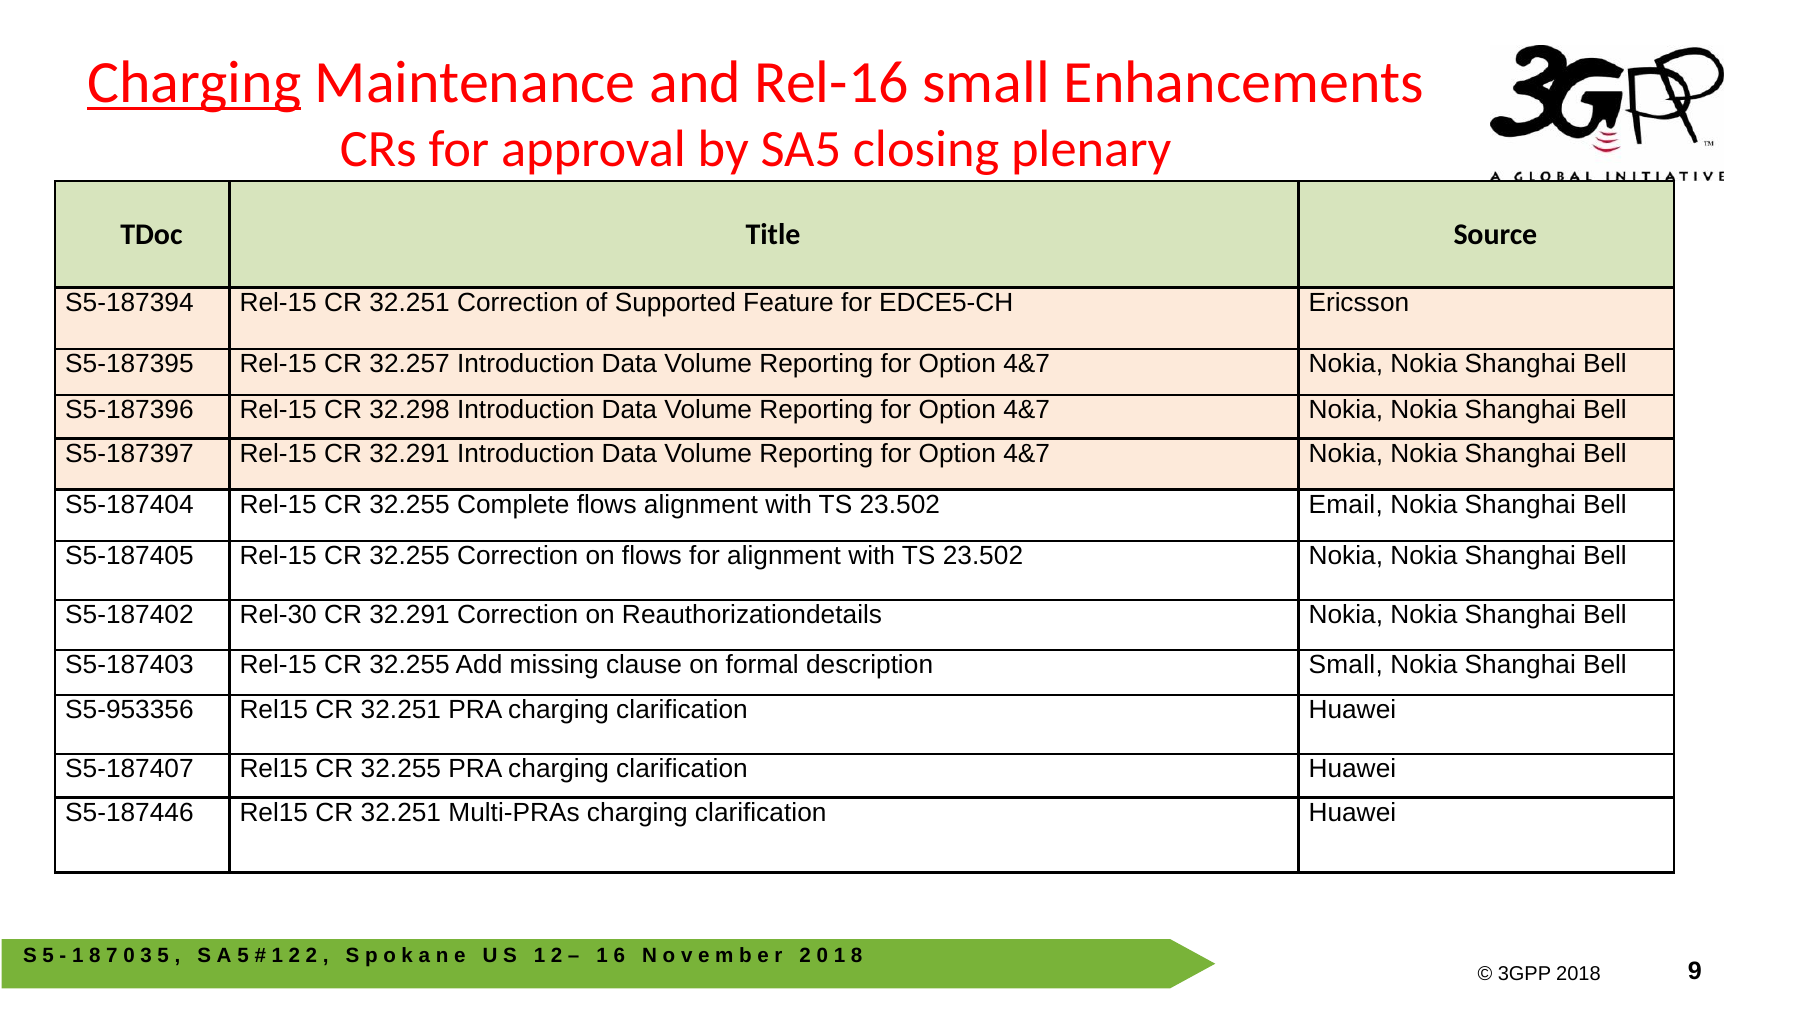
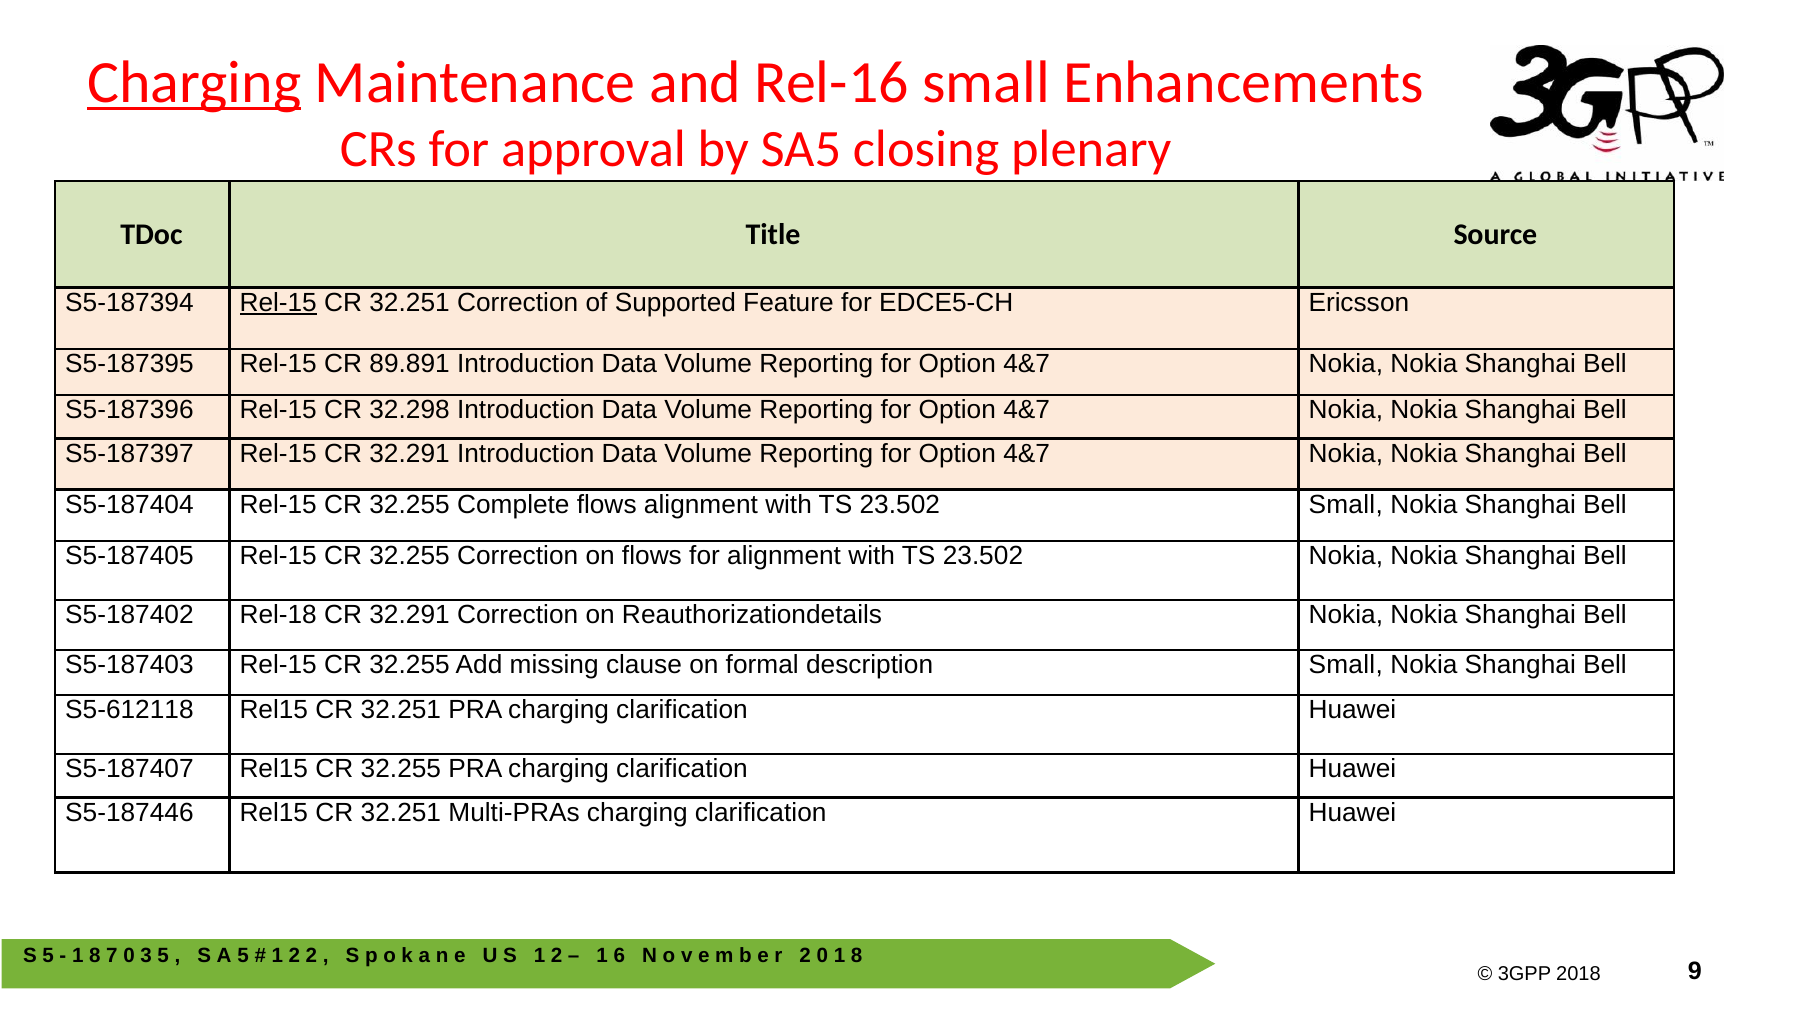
Rel-15 underline: none -> present (278, 303)
32.257: 32.257 -> 89.891 (410, 364)
Email: Email -> Small (1346, 505)
Rel-30: Rel-30 -> Rel-18 (278, 615)
S5-953356: S5-953356 -> S5-612118 (129, 710)
